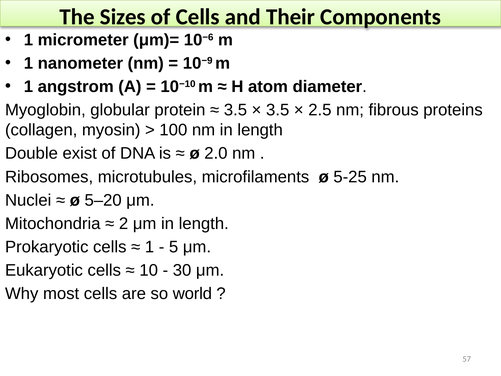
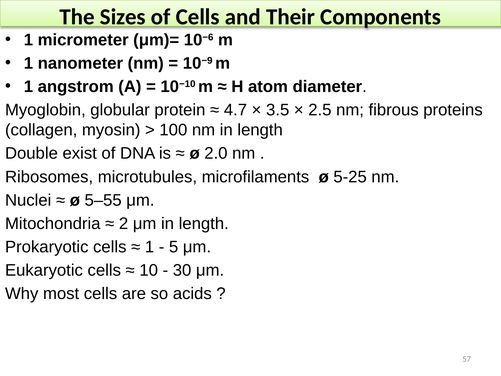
3.5: 3.5 -> 4.7 (235, 110)
5–20: 5–20 -> 5–55 (103, 200)
world: world -> acids (192, 294)
